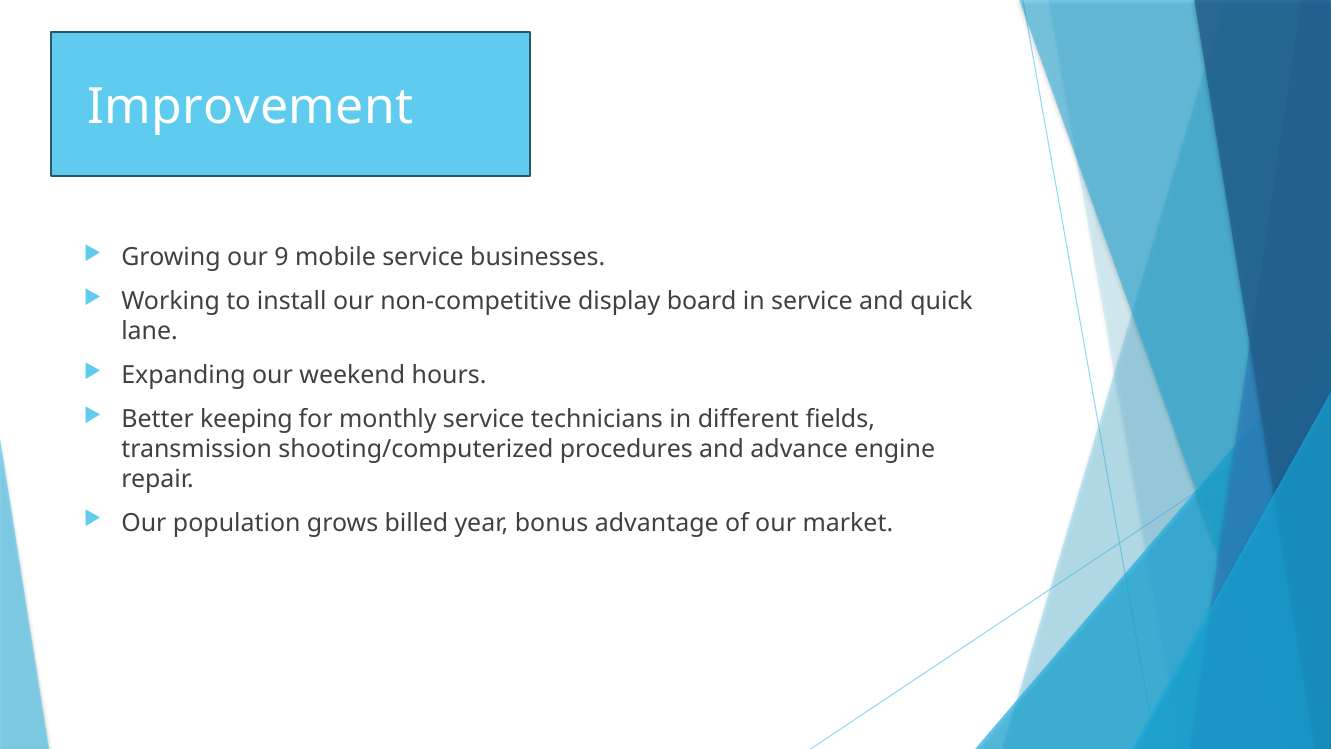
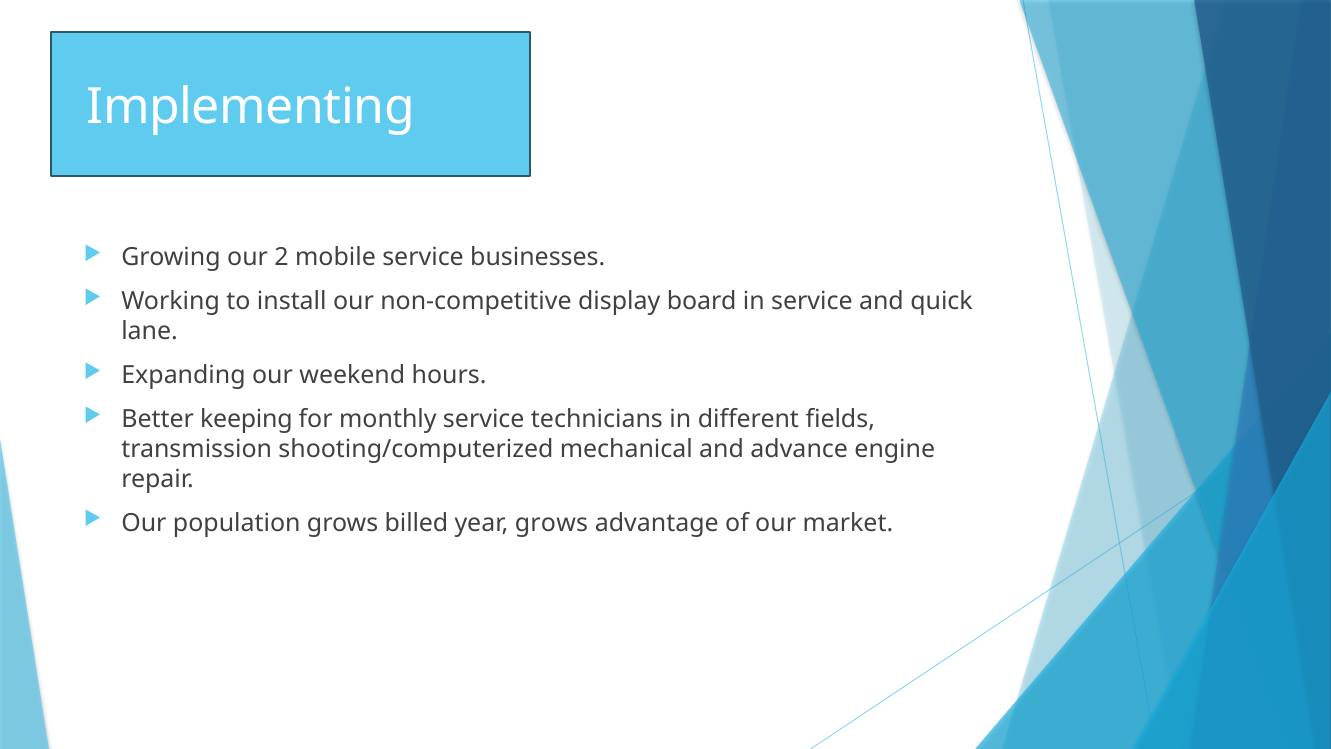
Improvement: Improvement -> Implementing (251, 107)
9: 9 -> 2 (282, 258)
procedures: procedures -> mechanical (626, 449)
year bonus: bonus -> grows (551, 523)
